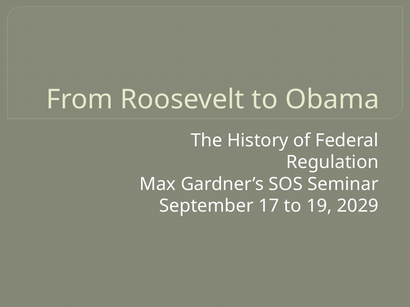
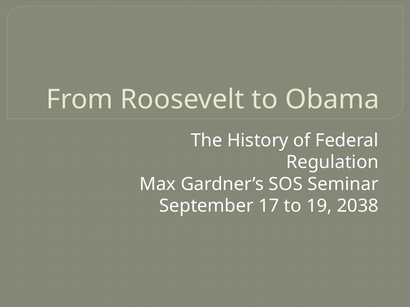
2029: 2029 -> 2038 (358, 206)
